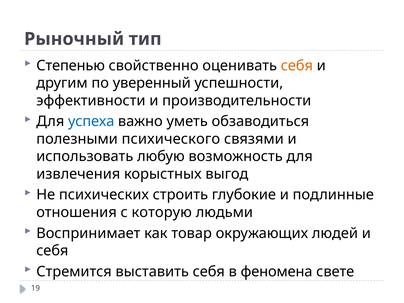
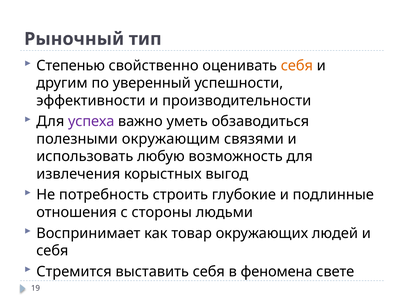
успеха colour: blue -> purple (91, 121)
психического: психического -> окружающим (171, 139)
психических: психических -> потребность (104, 195)
которую: которую -> стороны (162, 212)
